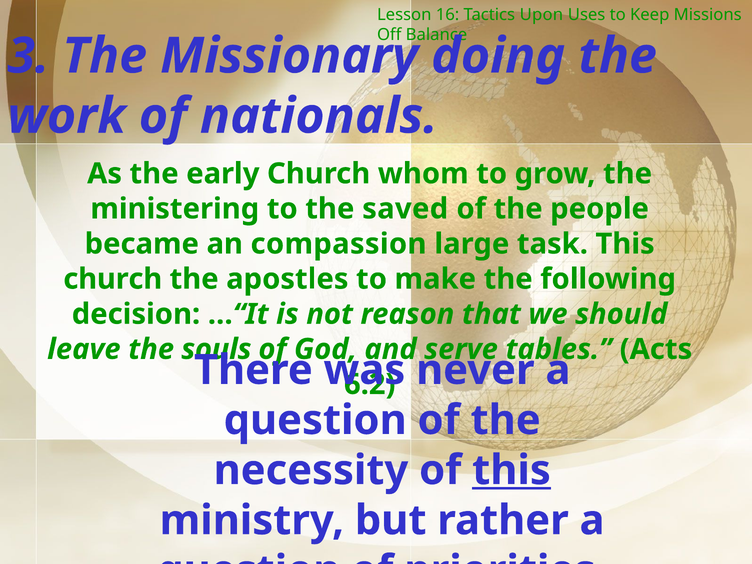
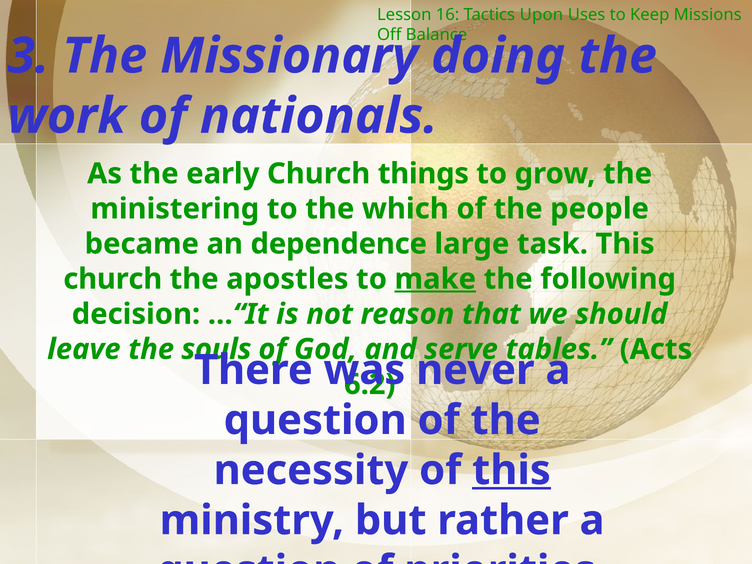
whom: whom -> things (423, 174)
saved: saved -> which (405, 209)
compassion: compassion -> dependence (339, 244)
make underline: none -> present (435, 279)
